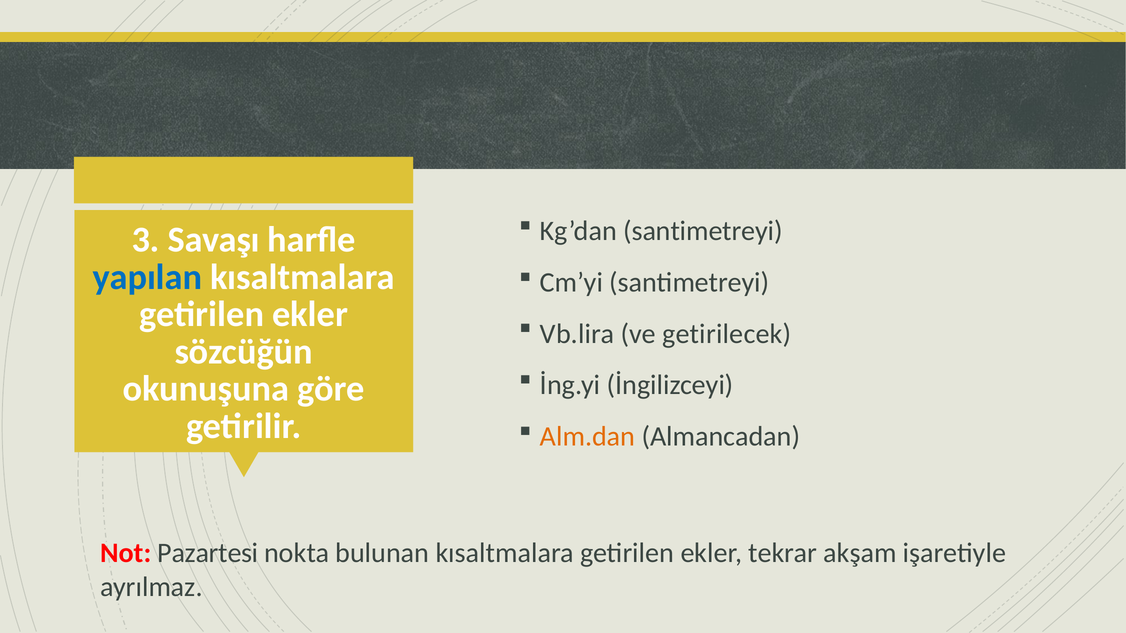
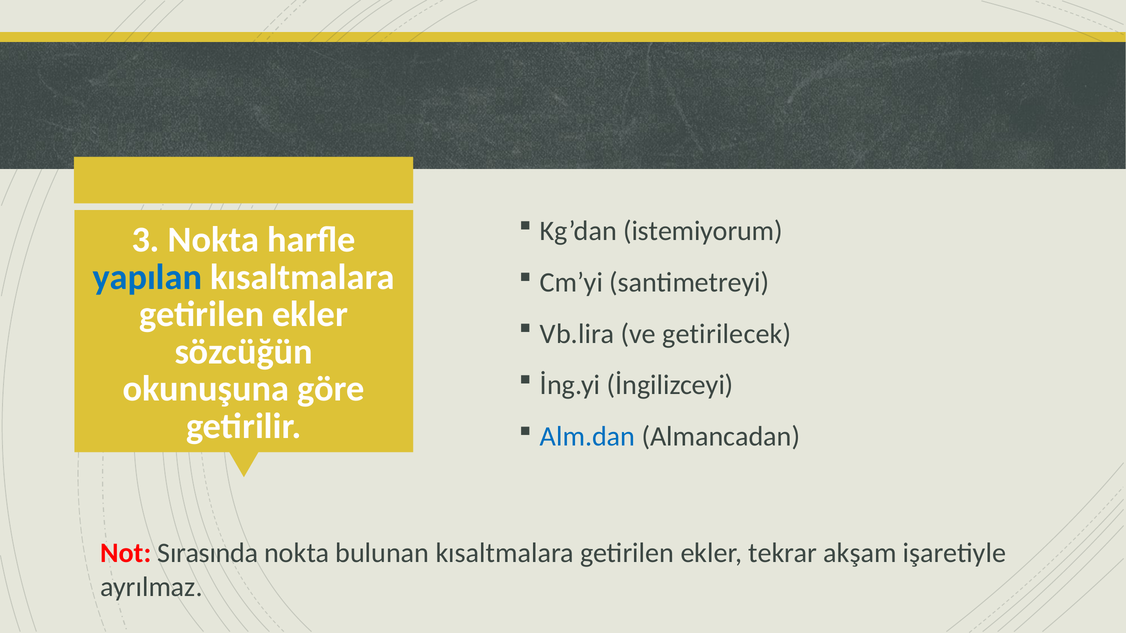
Kg’dan santimetreyi: santimetreyi -> istemiyorum (703, 231)
3 Savaşı: Savaşı -> Nokta (213, 240)
Alm.dan colour: orange -> blue (588, 437)
Pazartesi: Pazartesi -> Sırasında (208, 553)
